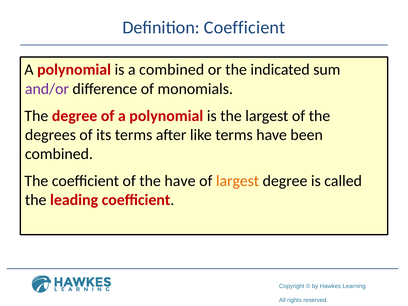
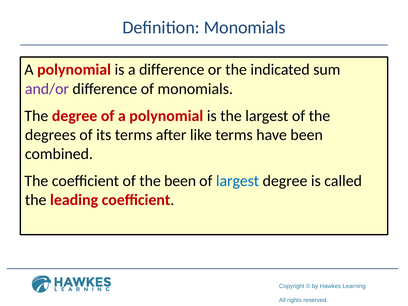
Definition Coefficient: Coefficient -> Monomials (245, 27)
a combined: combined -> difference (172, 70)
the have: have -> been (180, 181)
largest colour: orange -> blue (238, 181)
